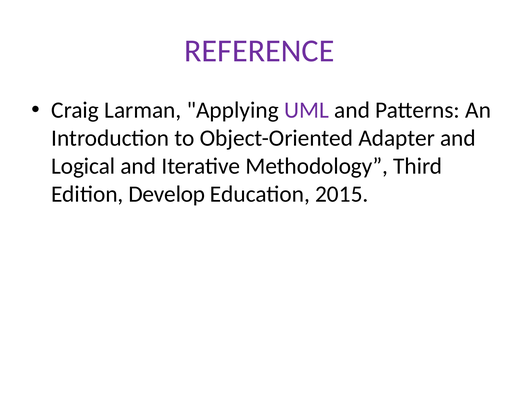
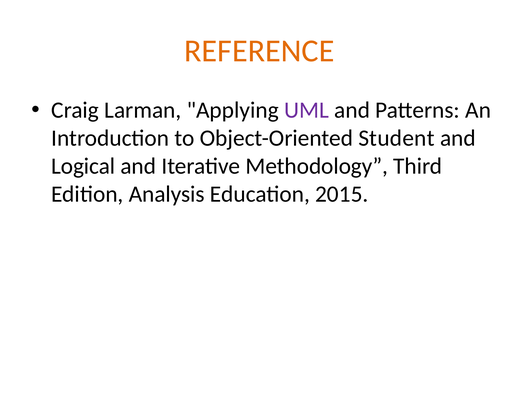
REFERENCE colour: purple -> orange (259, 51)
Adapter: Adapter -> Student (396, 138)
Develop: Develop -> Analysis (167, 195)
